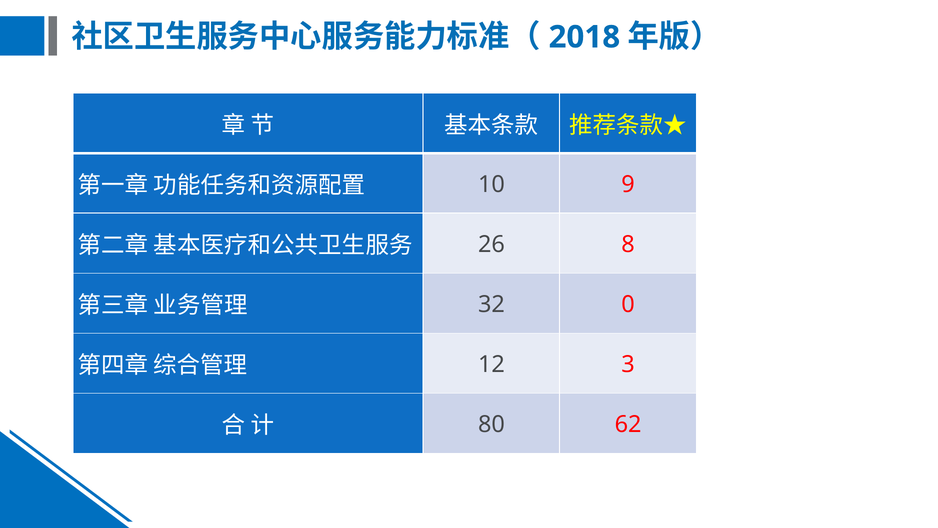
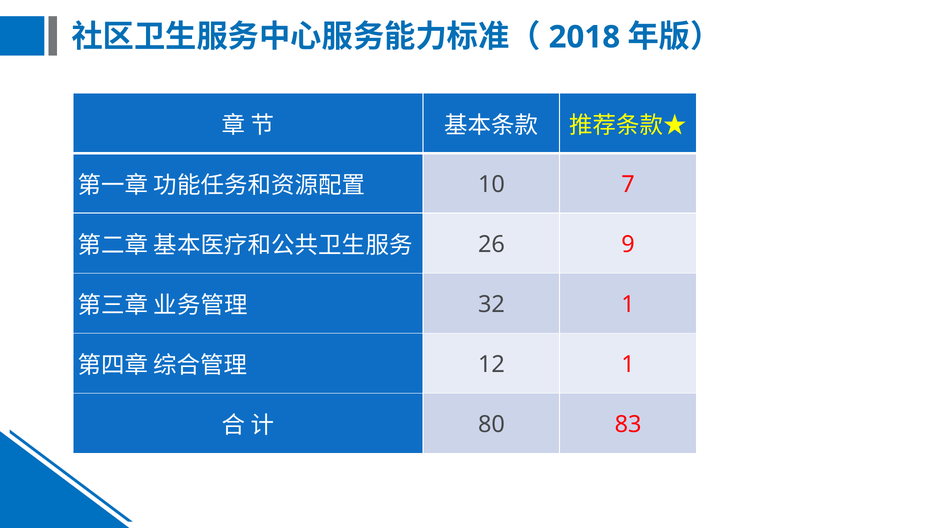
9: 9 -> 7 (628, 184)
8: 8 -> 9 (628, 244)
32 0: 0 -> 1 (628, 304)
12 3: 3 -> 1 (628, 364)
62: 62 -> 83 (628, 424)
